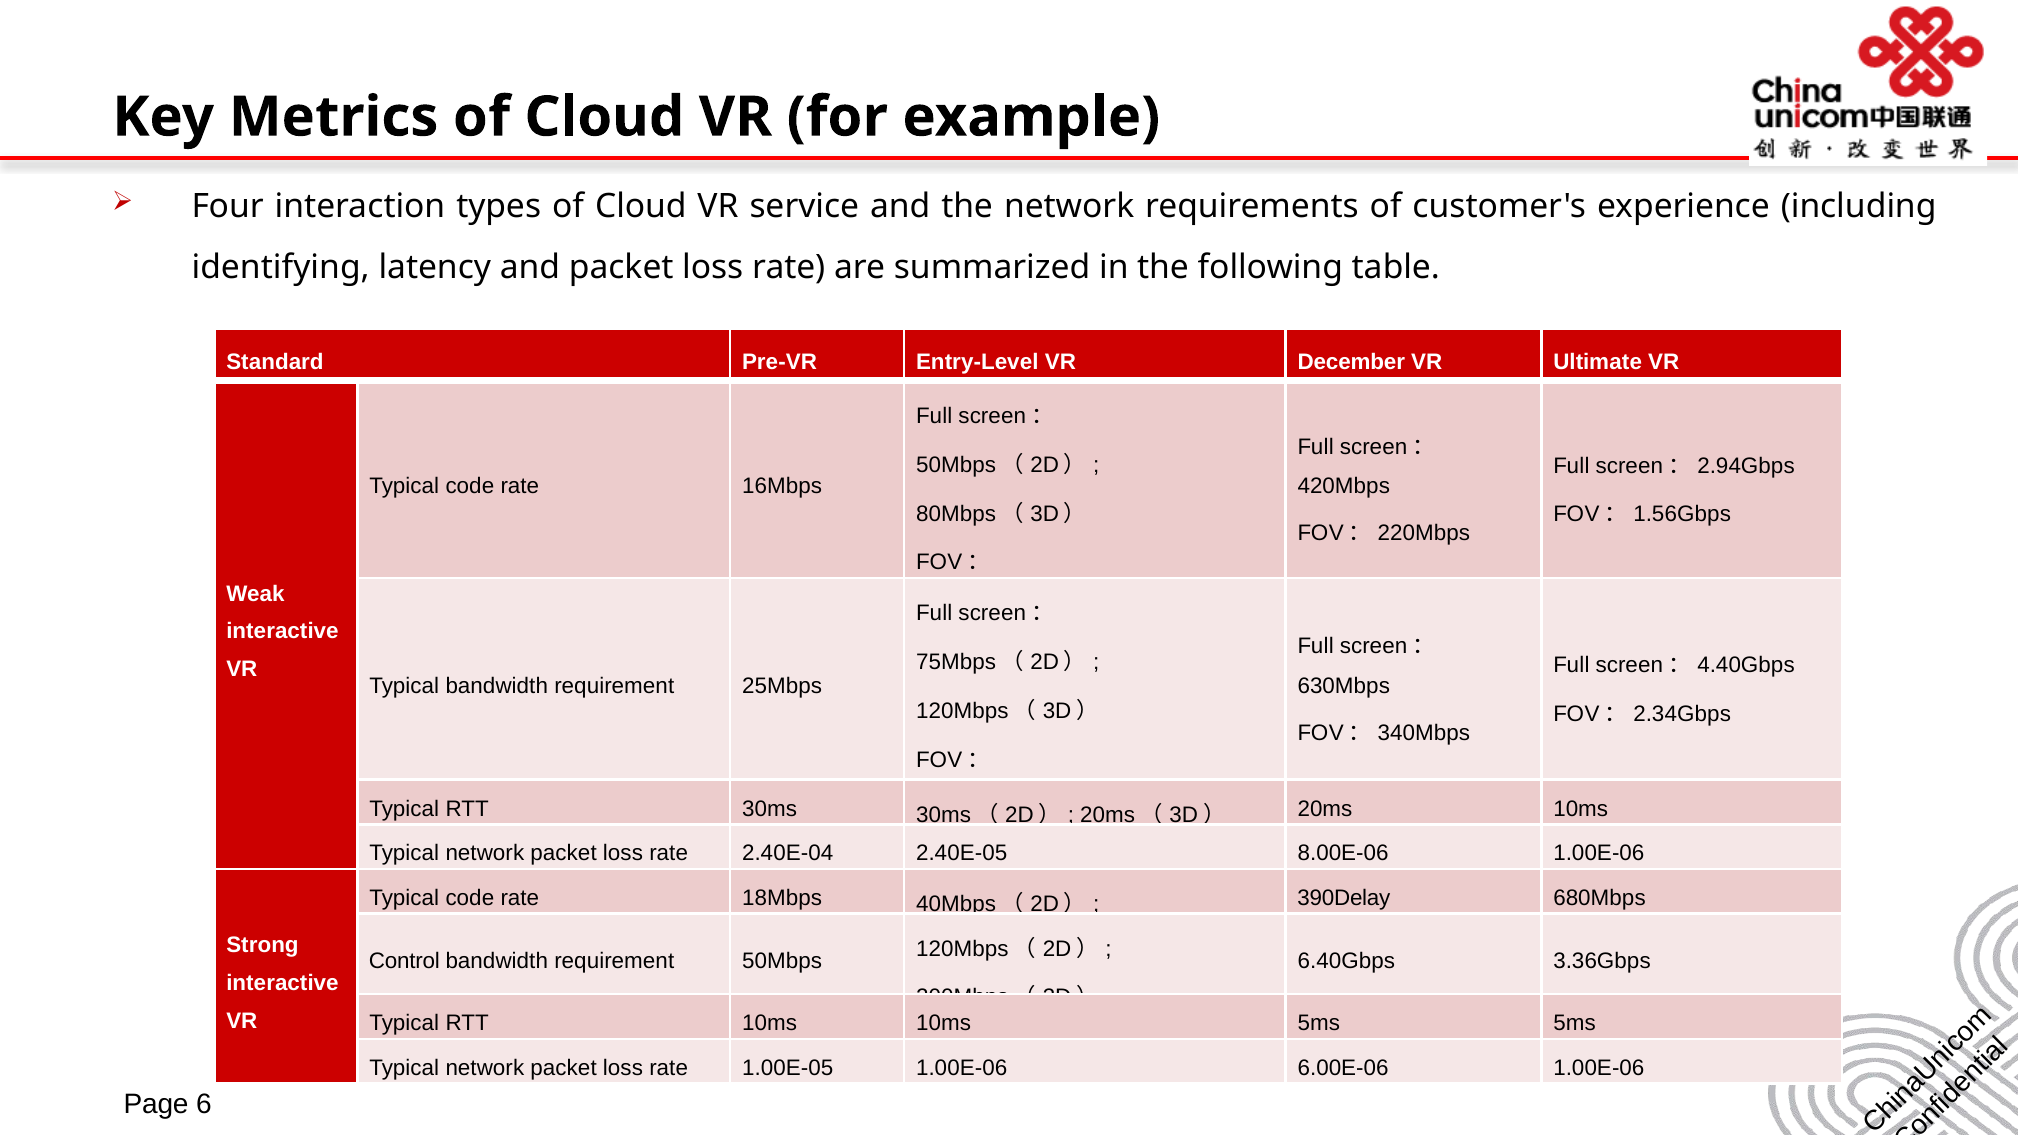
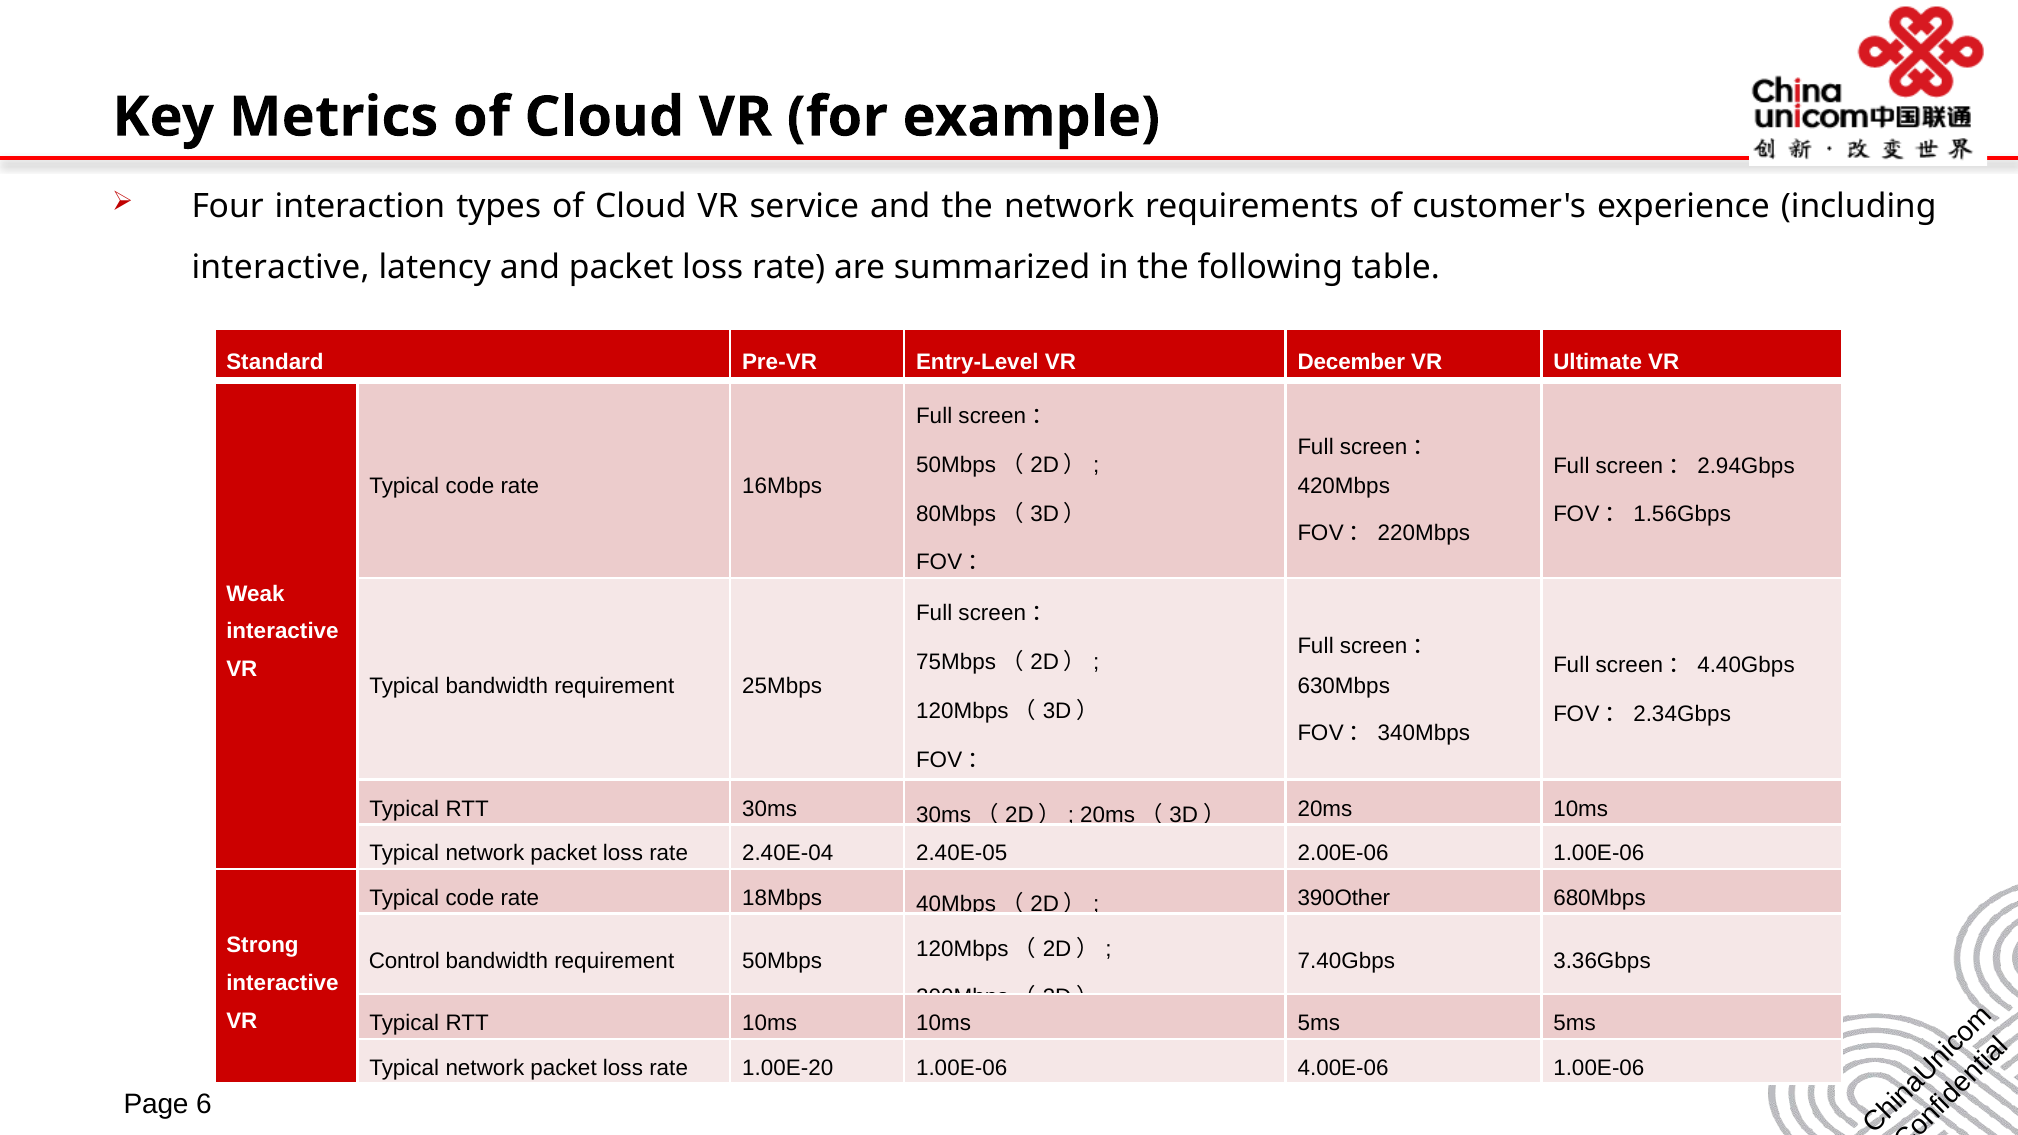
identifying: identifying -> interactive (281, 267)
8.00E-06: 8.00E-06 -> 2.00E-06 (1343, 854)
390Delay: 390Delay -> 390Other (1344, 898)
6.40Gbps: 6.40Gbps -> 7.40Gbps (1346, 961)
1.00E-05: 1.00E-05 -> 1.00E-20 (788, 1068)
6.00E-06: 6.00E-06 -> 4.00E-06 (1343, 1068)
